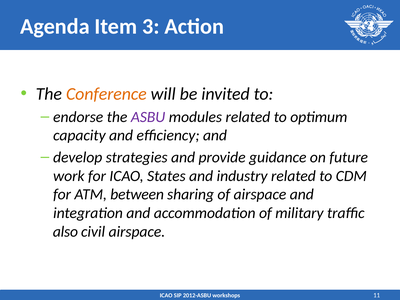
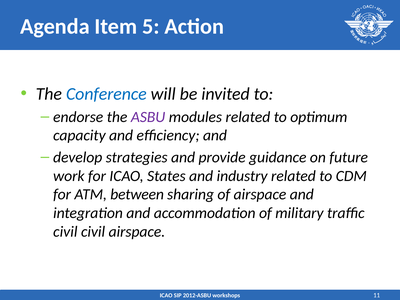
3: 3 -> 5 (151, 27)
Conference colour: orange -> blue (106, 94)
also: also -> civil (65, 232)
